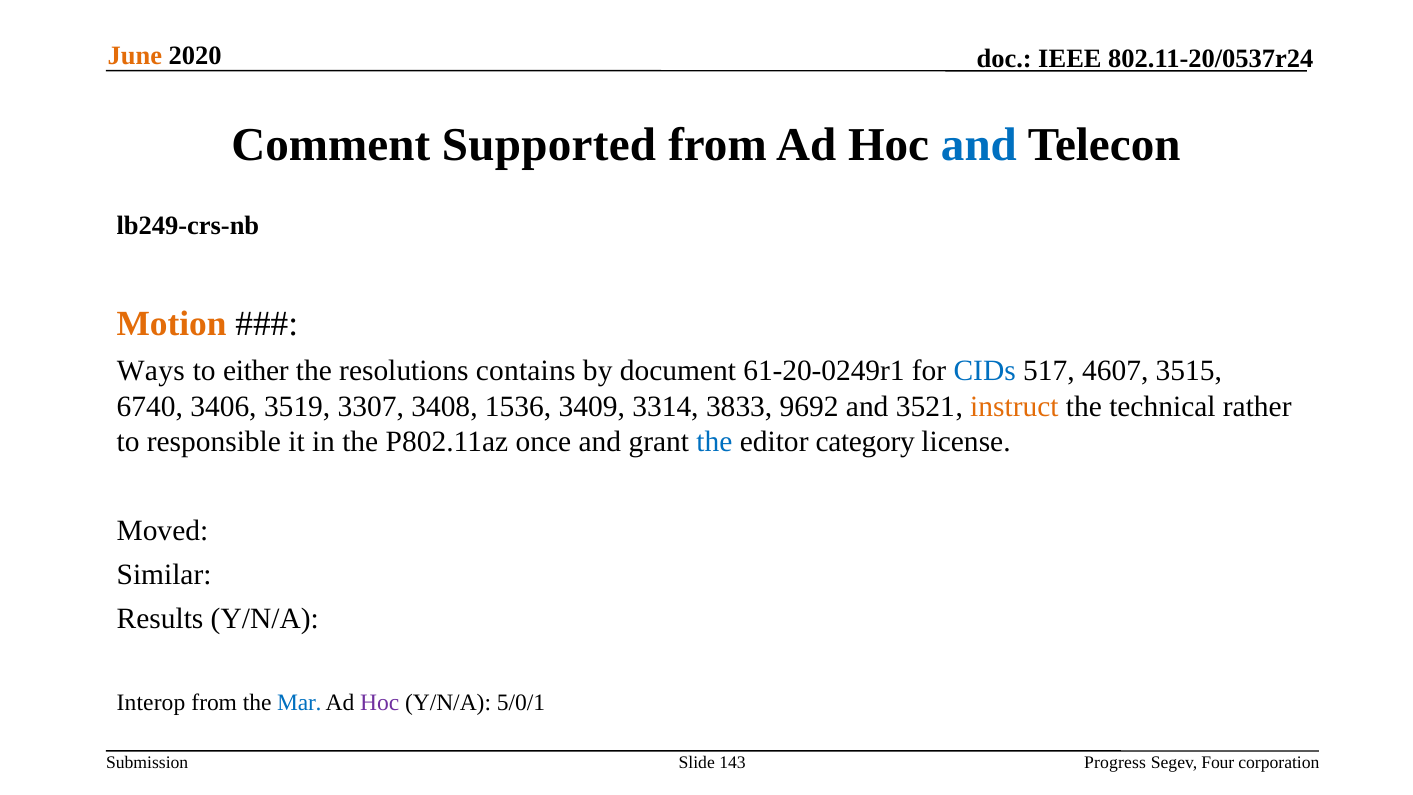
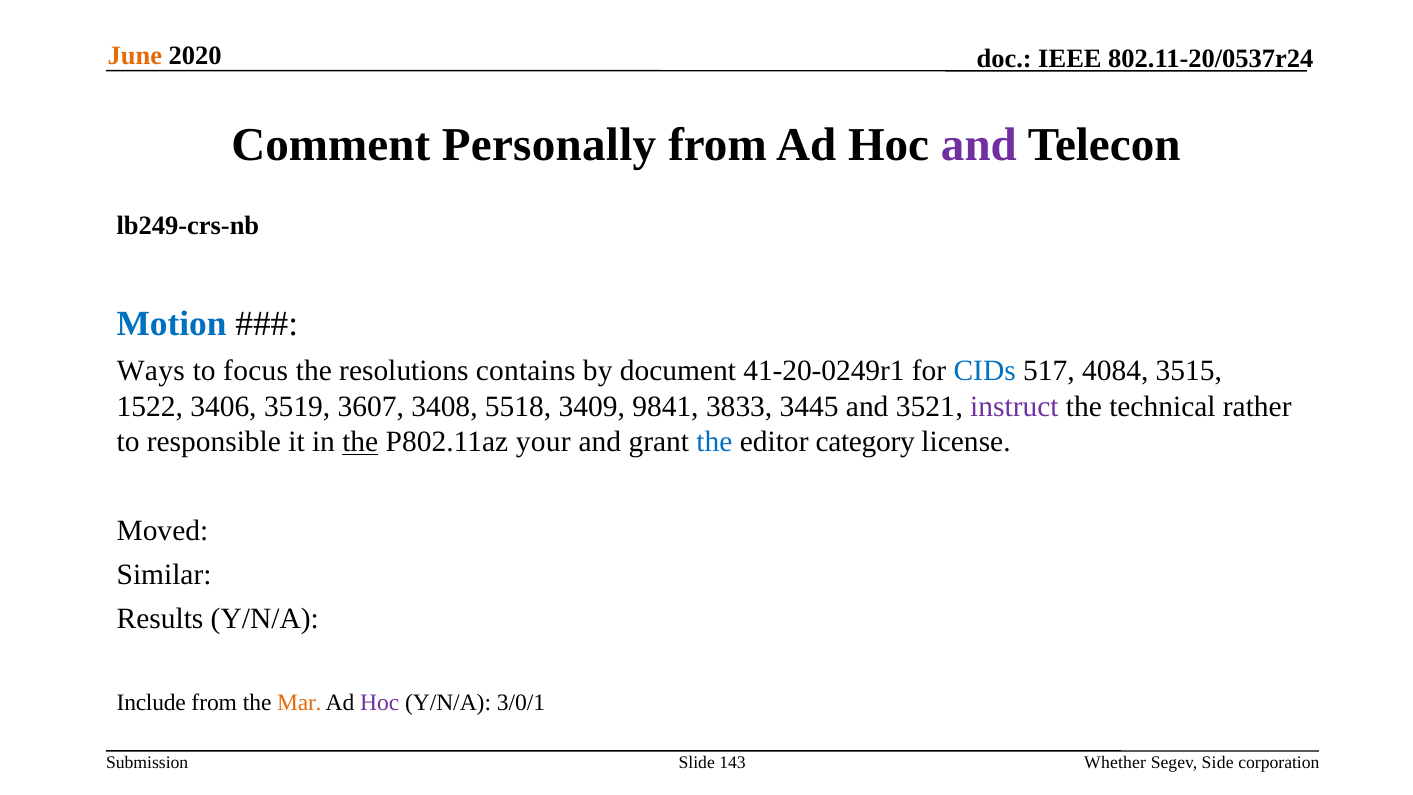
Supported: Supported -> Personally (549, 144)
and colour: blue -> purple (979, 144)
Motion colour: orange -> blue (172, 324)
either: either -> focus (256, 371)
61-20-0249r1: 61-20-0249r1 -> 41-20-0249r1 (824, 371)
4607: 4607 -> 4084 (1115, 371)
6740: 6740 -> 1522 (150, 406)
3307: 3307 -> 3607 (371, 406)
1536: 1536 -> 5518 (518, 406)
3314: 3314 -> 9841 (665, 406)
9692: 9692 -> 3445 (809, 406)
instruct colour: orange -> purple (1014, 406)
the underline: none -> present (360, 442)
once: once -> your (543, 442)
Interop: Interop -> Include (151, 703)
Mar colour: blue -> orange (299, 703)
5/0/1: 5/0/1 -> 3/0/1 (521, 703)
Progress: Progress -> Whether (1115, 762)
Four: Four -> Side (1218, 762)
